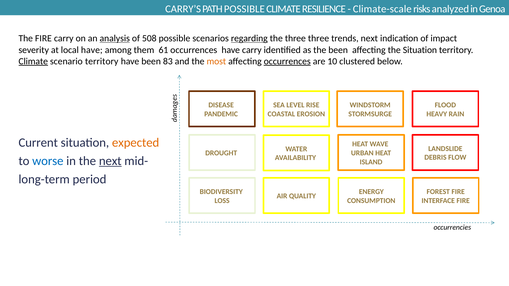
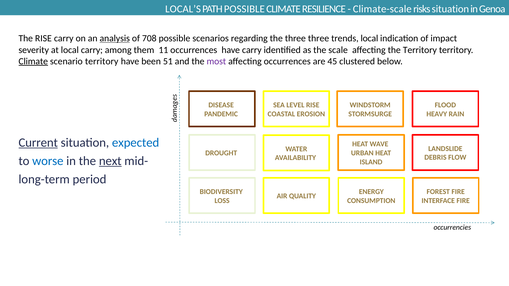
CARRY’S: CARRY’S -> LOCAL’S (183, 9)
risks analyzed: analyzed -> situation (450, 9)
The FIRE: FIRE -> RISE (43, 38)
508: 508 -> 708 (149, 38)
regarding underline: present -> none (249, 38)
trends next: next -> local (369, 38)
local have: have -> carry (92, 50)
61: 61 -> 11 (163, 50)
the been: been -> scale (338, 50)
the Situation: Situation -> Territory (420, 50)
83: 83 -> 51 (168, 61)
most colour: orange -> purple (216, 61)
occurrences underline: present -> none (287, 61)
10: 10 -> 45 (332, 61)
Current underline: none -> present (38, 143)
expected colour: orange -> blue (136, 143)
